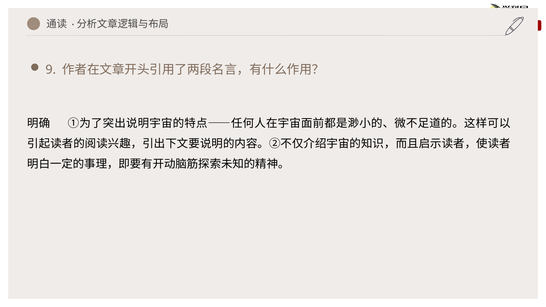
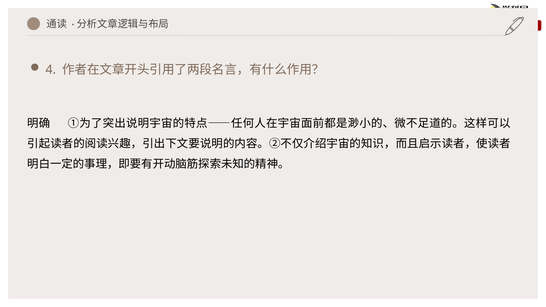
9: 9 -> 4 (51, 70)
